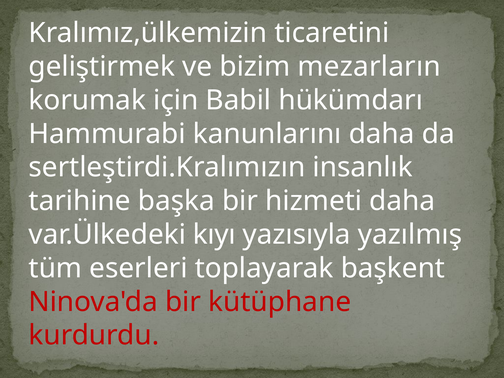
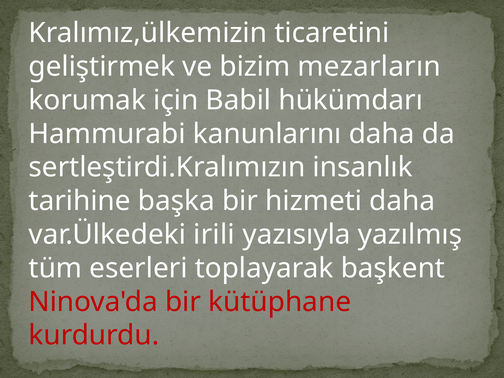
kıyı: kıyı -> irili (214, 235)
